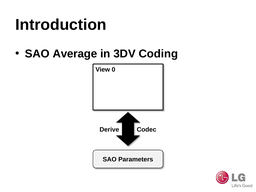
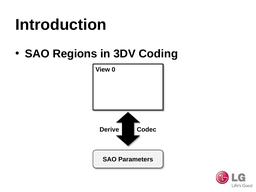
Average: Average -> Regions (75, 54)
